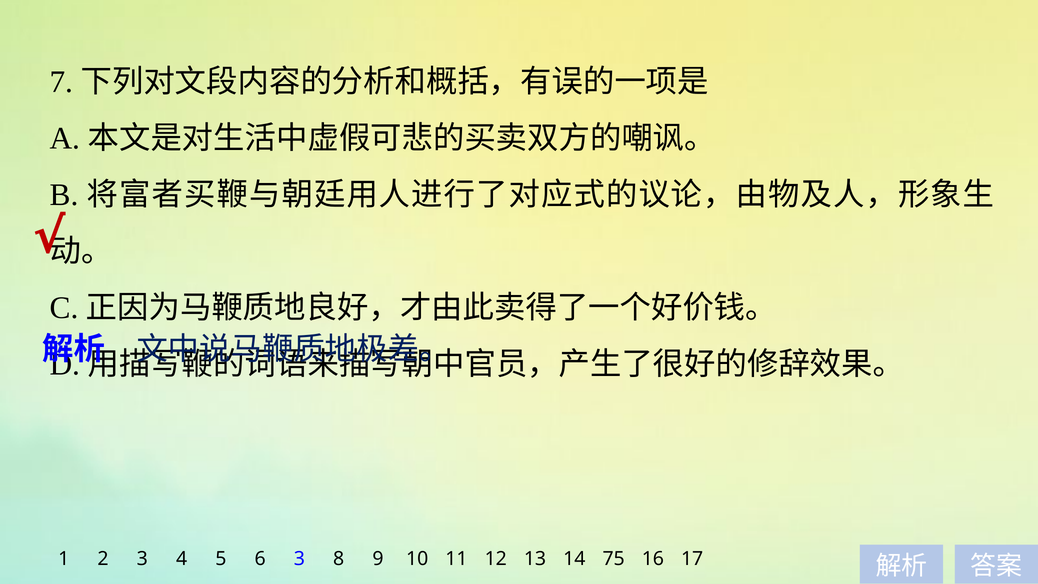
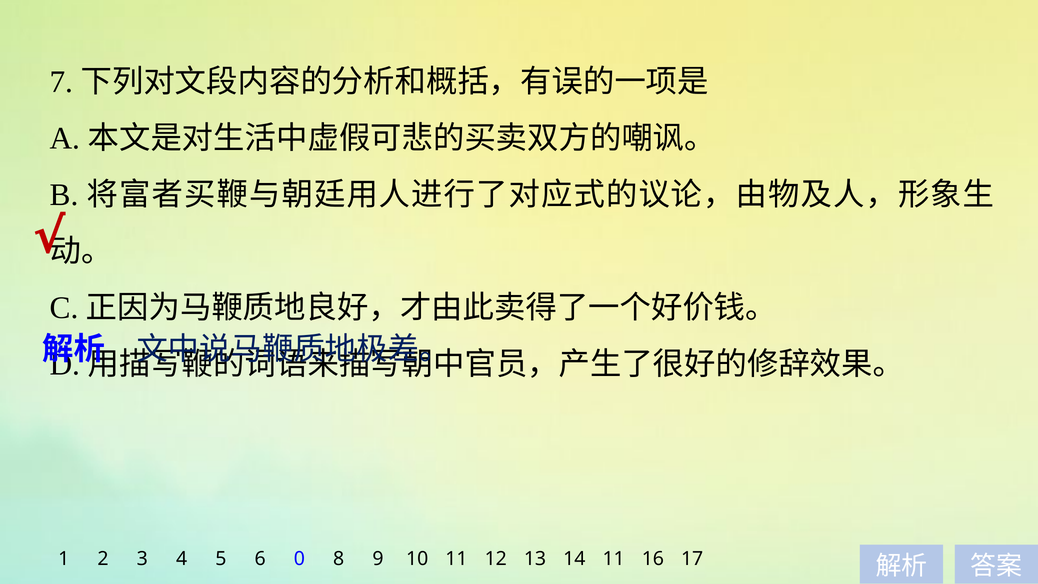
6 3: 3 -> 0 (299, 559)
14 75: 75 -> 11 (614, 559)
